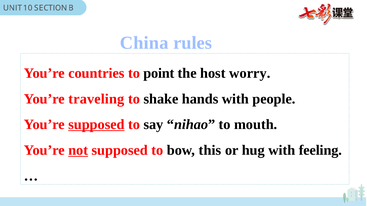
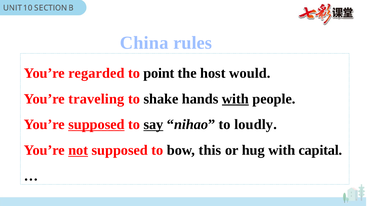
countries: countries -> regarded (96, 73)
worry: worry -> would (250, 73)
with underline: none -> present (235, 99)
say underline: none -> present (153, 125)
mouth: mouth -> loudly (256, 125)
feeling: feeling -> capital (320, 151)
